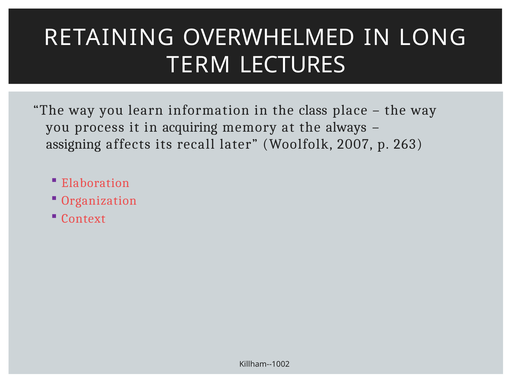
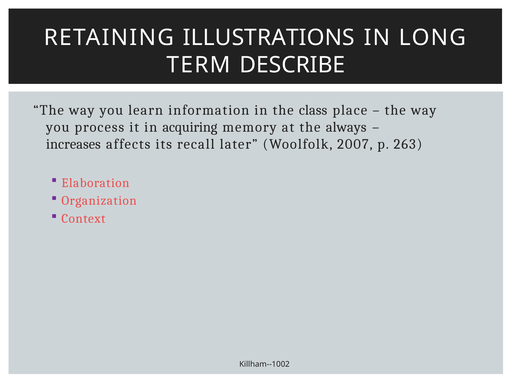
OVERWHELMED: OVERWHELMED -> ILLUSTRATIONS (269, 38)
LECTURES: LECTURES -> DESCRIBE (292, 65)
assigning: assigning -> increases (73, 144)
